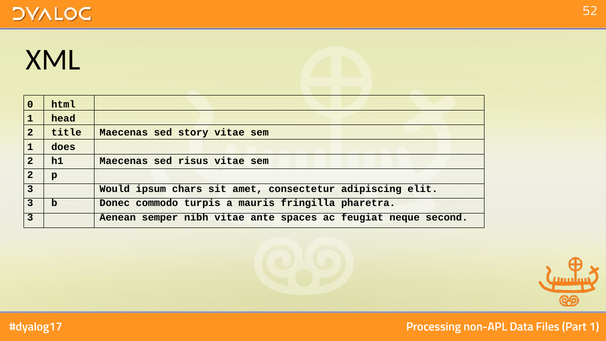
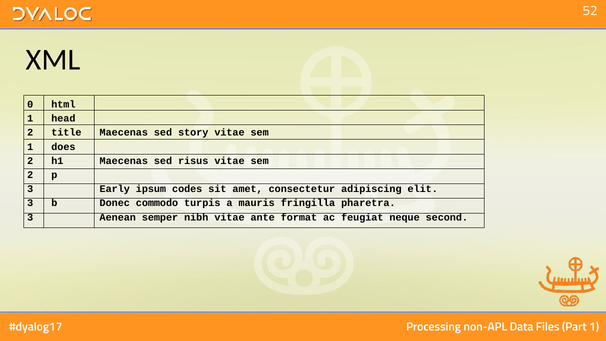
Would: Would -> Early (115, 189)
chars: chars -> codes (187, 189)
spaces: spaces -> format (299, 217)
